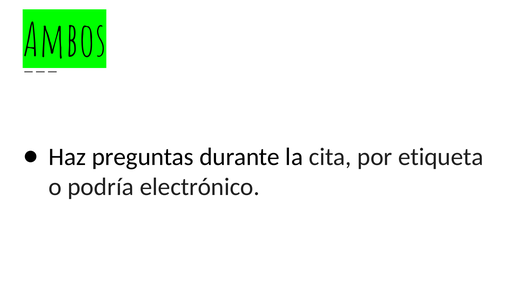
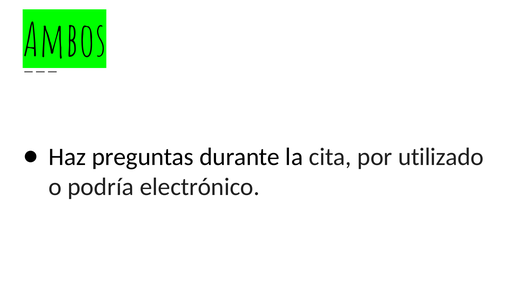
etiqueta: etiqueta -> utilizado (441, 157)
